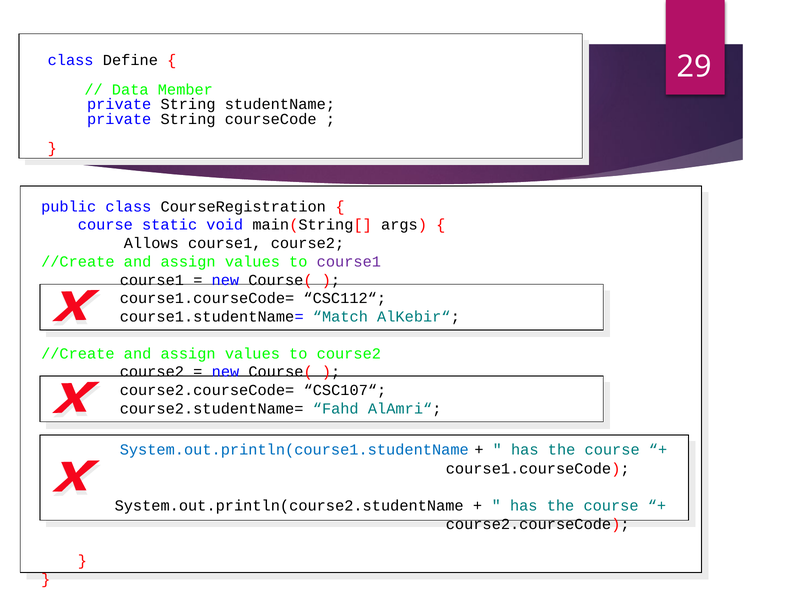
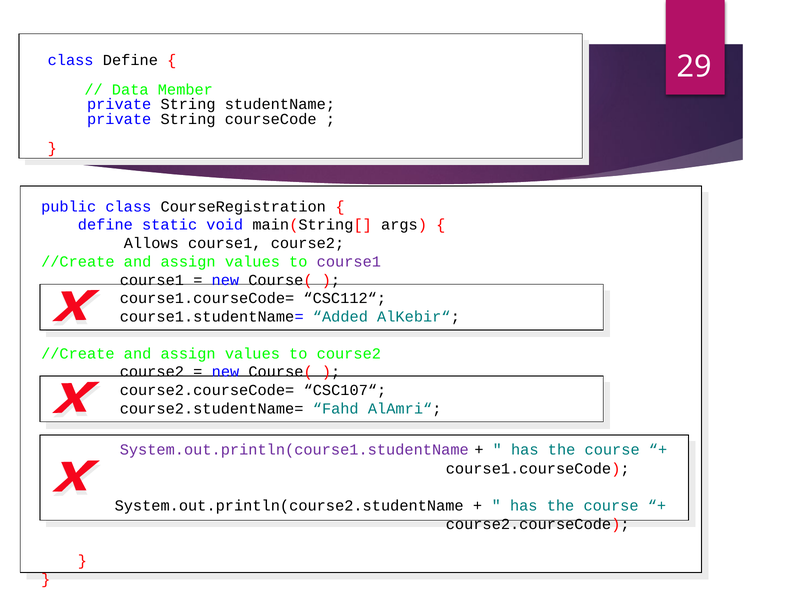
course: course -> define (105, 225)
Match: Match -> Added (340, 316)
System.out.println(course1.studentName colour: blue -> purple (294, 449)
